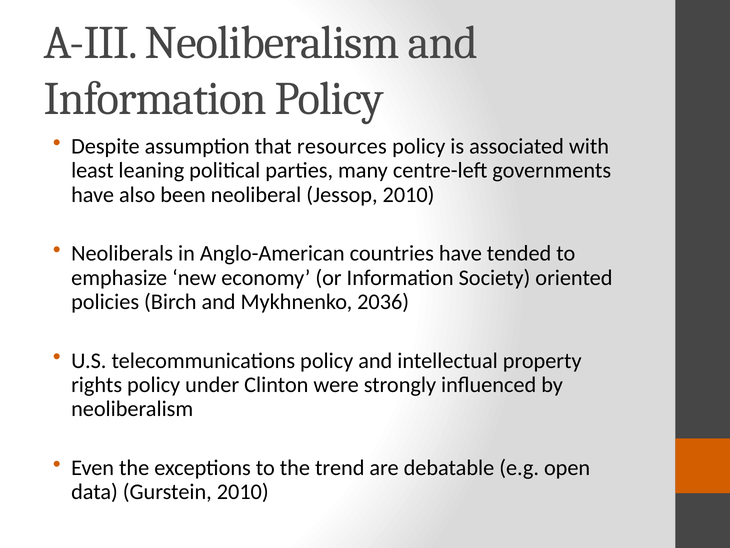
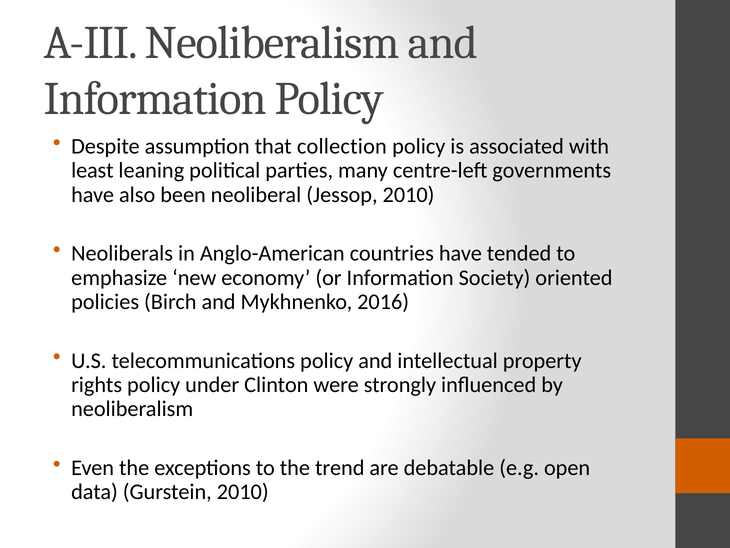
resources: resources -> collection (342, 146)
2036: 2036 -> 2016 (383, 302)
